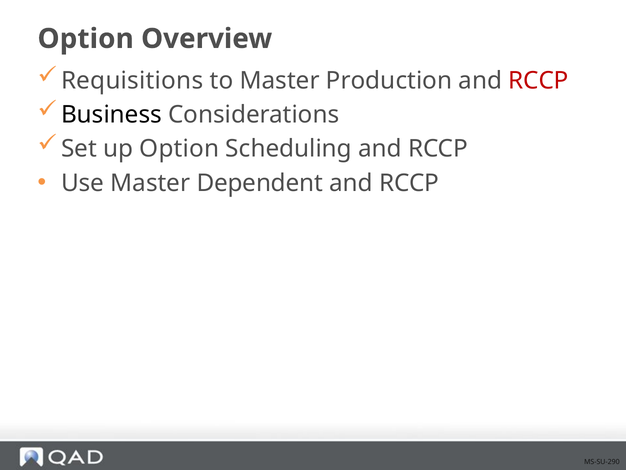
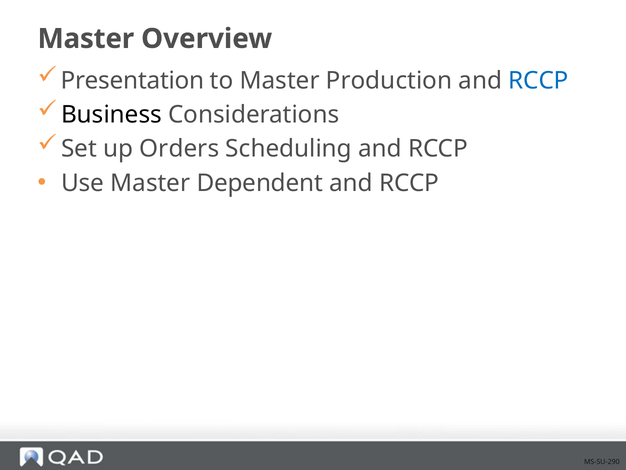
Option: Option -> Master (86, 39)
Requisitions: Requisitions -> Presentation (132, 80)
RCCP colour: red -> blue (538, 80)
up Option: Option -> Orders (179, 149)
